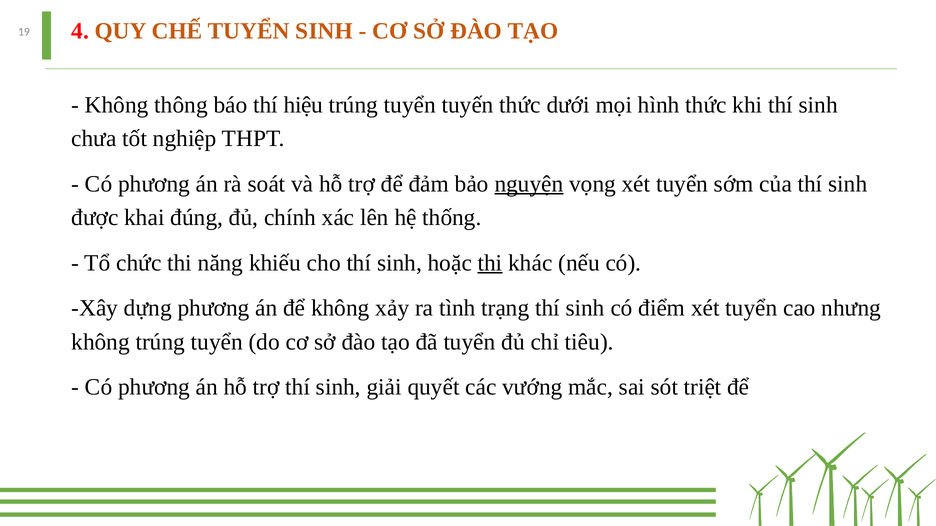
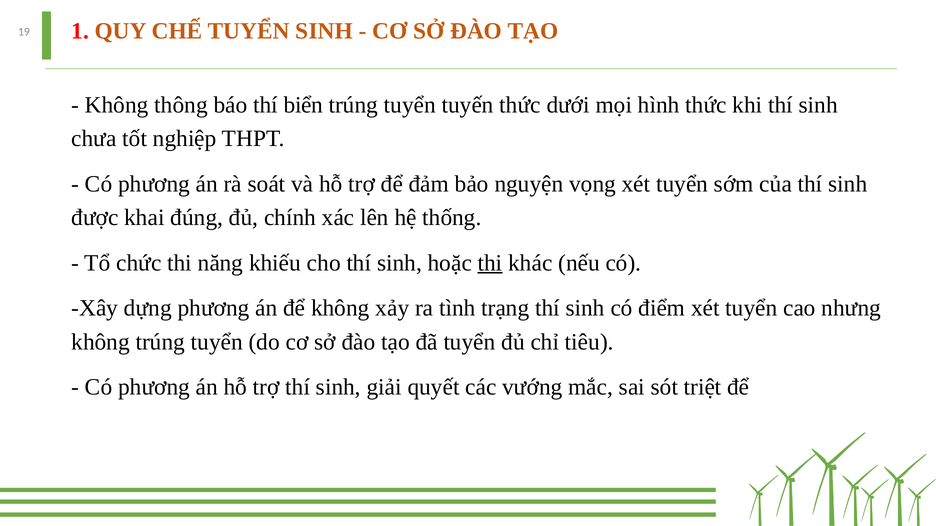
4: 4 -> 1 (80, 31)
hiệu: hiệu -> biển (303, 105)
nguyện underline: present -> none (529, 184)
